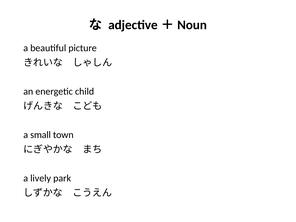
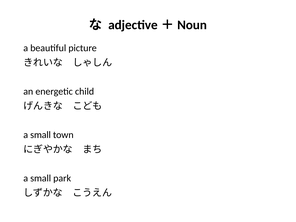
lively: lively -> small (41, 178)
